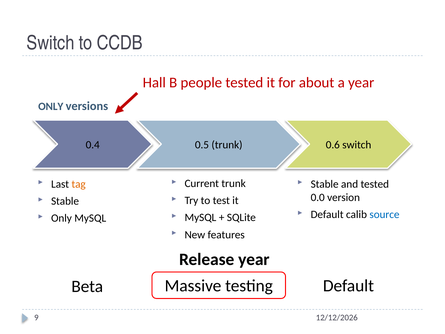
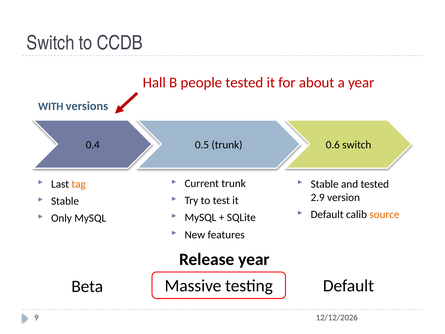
ONLY: ONLY -> WITH (51, 106)
0.0: 0.0 -> 2.9 (318, 197)
source colour: blue -> orange (384, 214)
